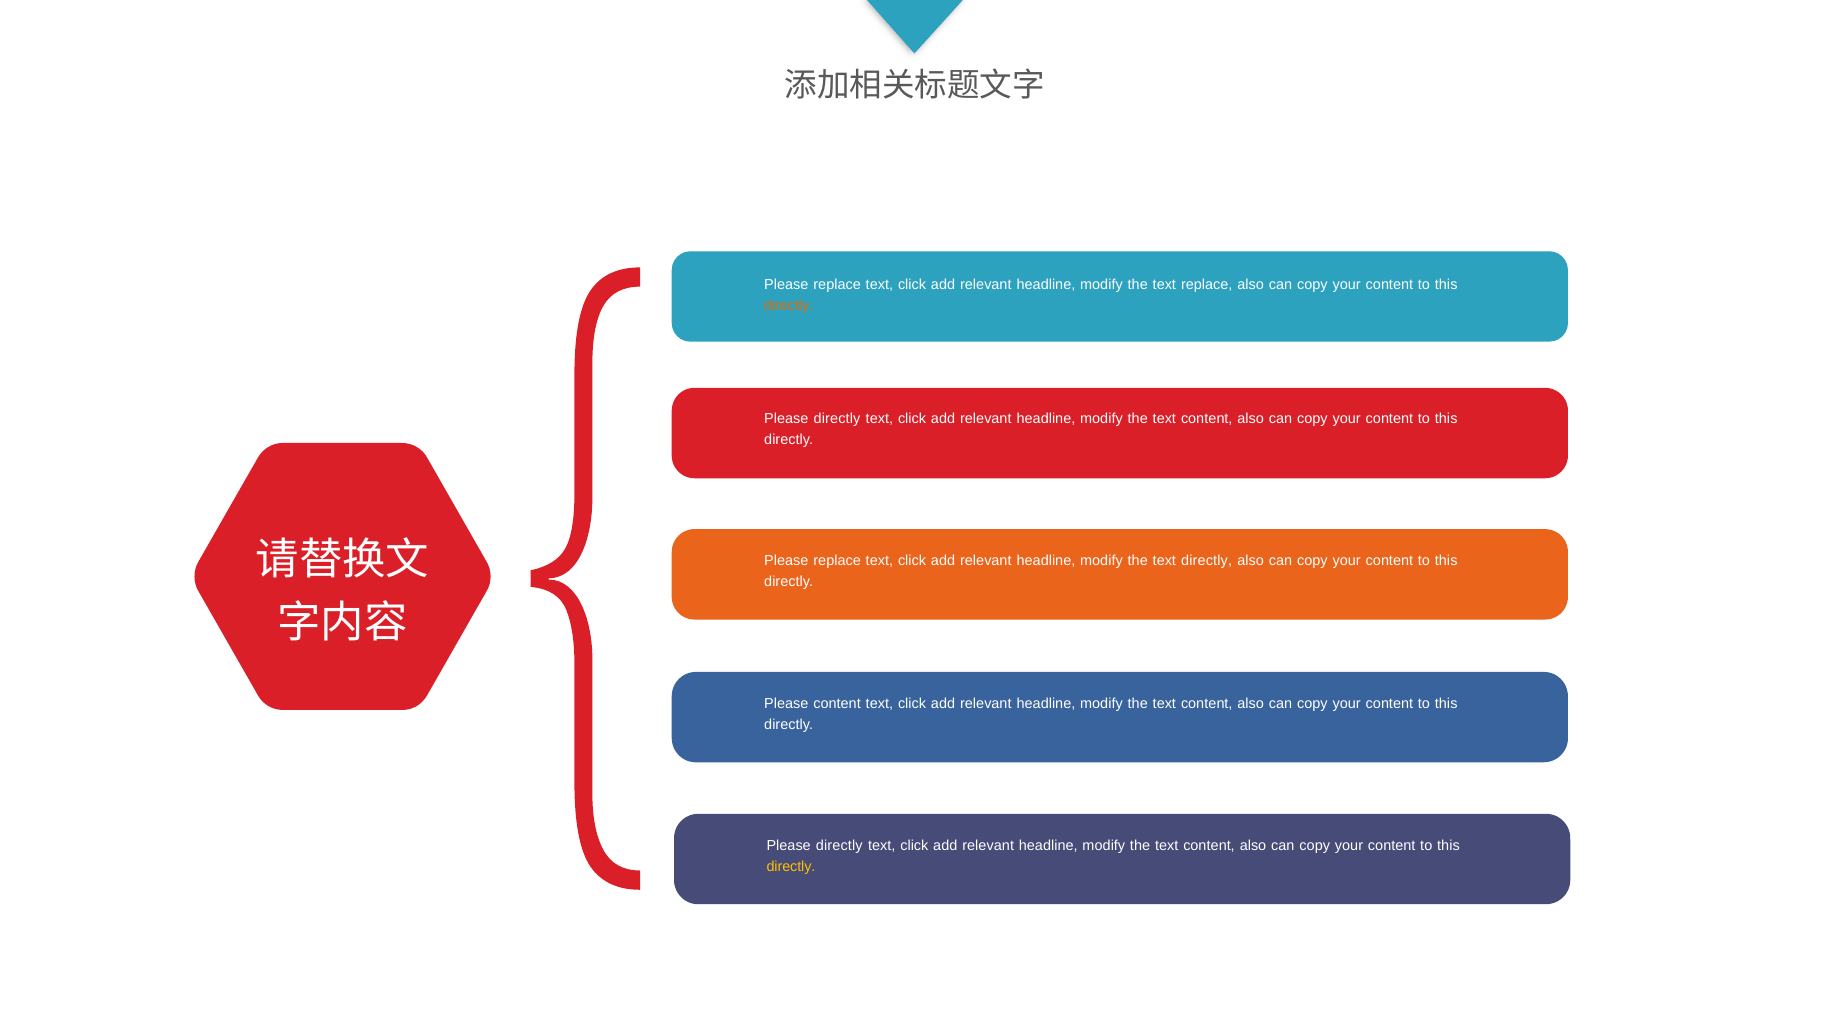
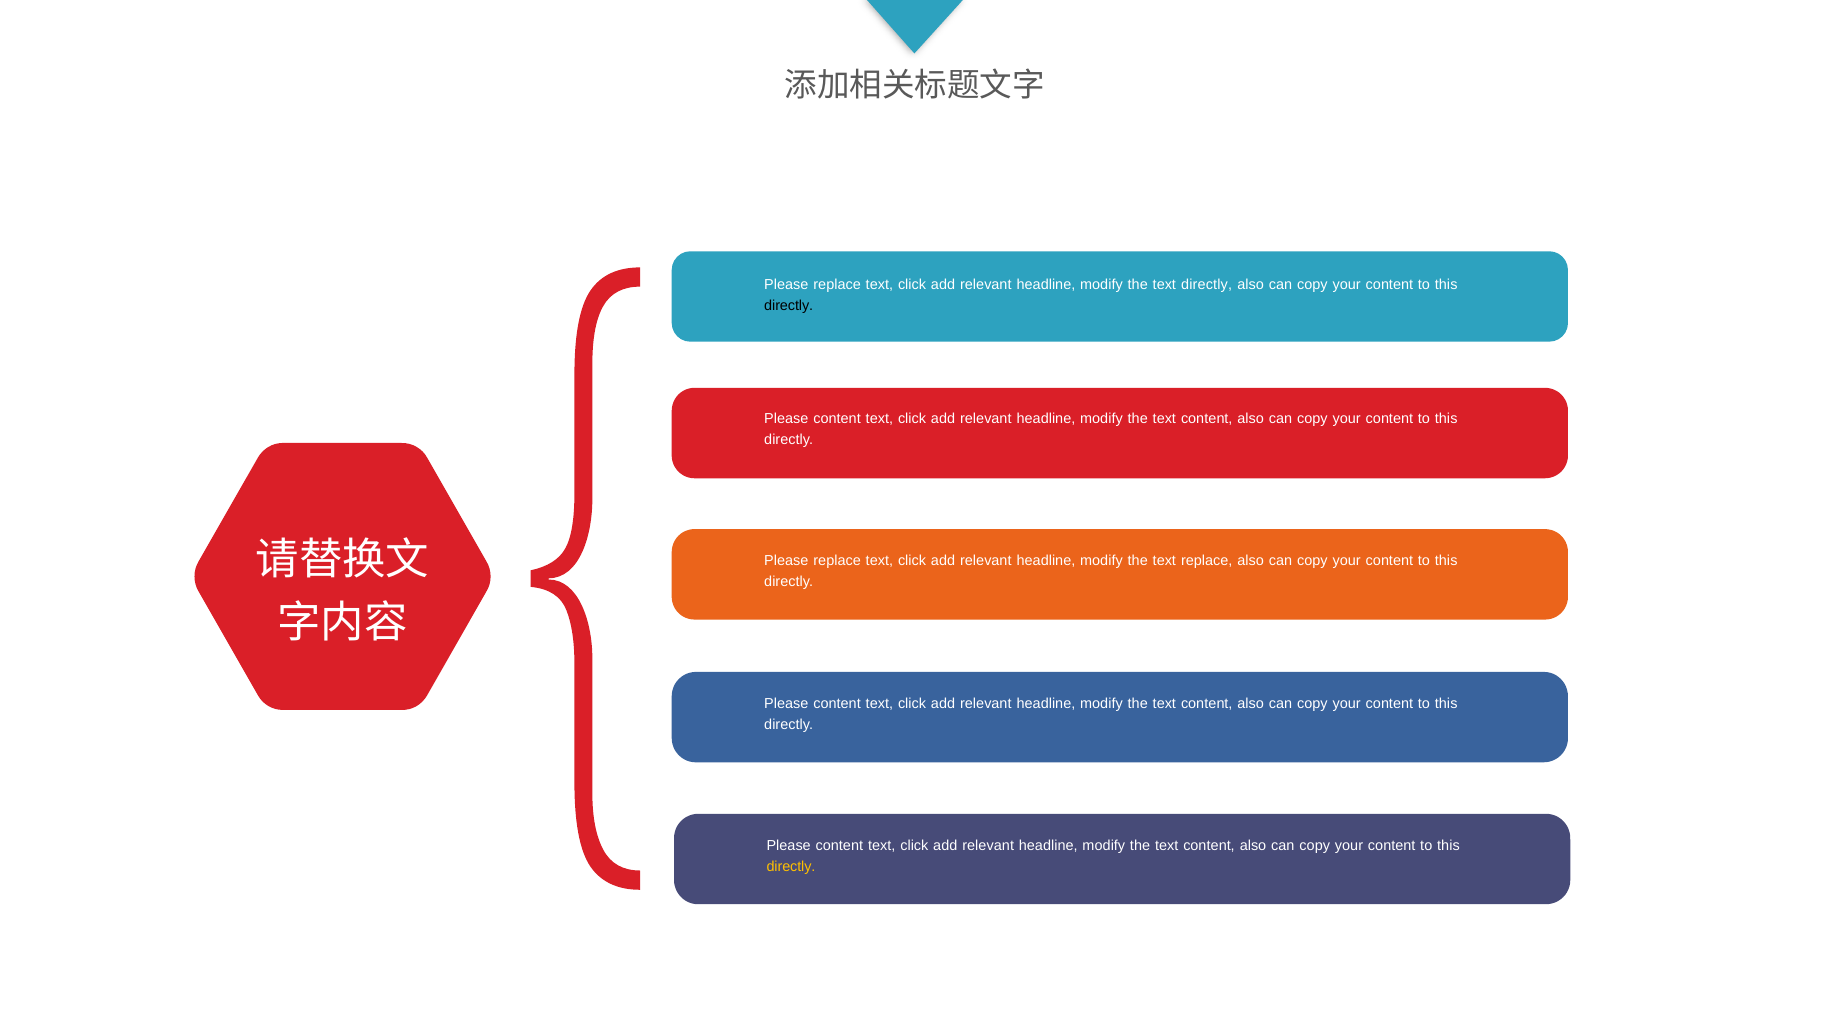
text replace: replace -> directly (1207, 284)
directly colour: orange -> black (789, 305)
directly: directly -> content (837, 418)
text directly: directly -> replace (1207, 561)
directly: directly -> content (839, 846)
